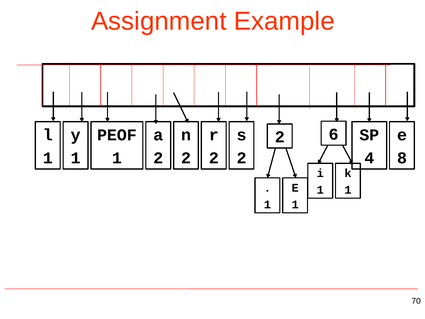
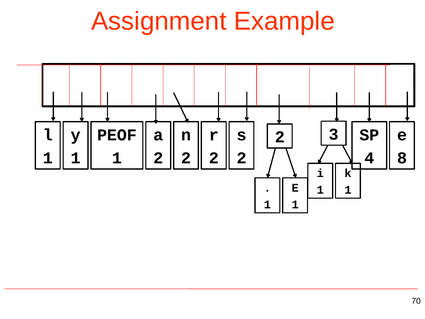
6: 6 -> 3 (334, 134)
